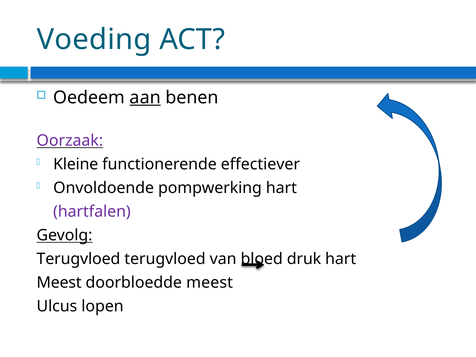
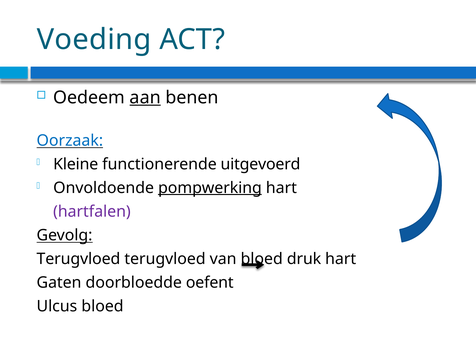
Oorzaak colour: purple -> blue (70, 140)
effectiever: effectiever -> uitgevoerd (260, 164)
pompwerking underline: none -> present (210, 188)
Meest: Meest -> Gaten (59, 282)
doorbloedde meest: meest -> oefent (210, 282)
Ulcus lopen: lopen -> bloed (102, 306)
